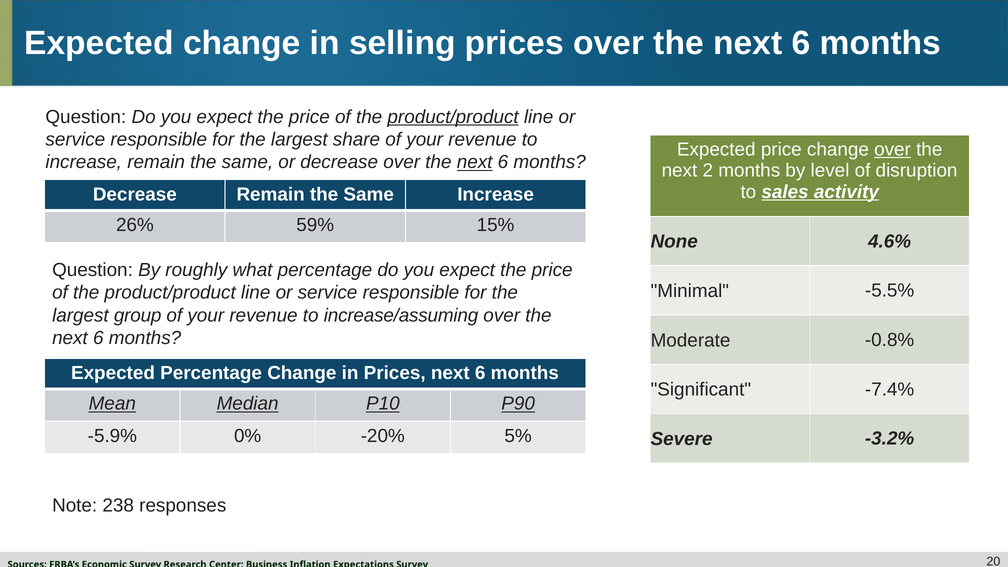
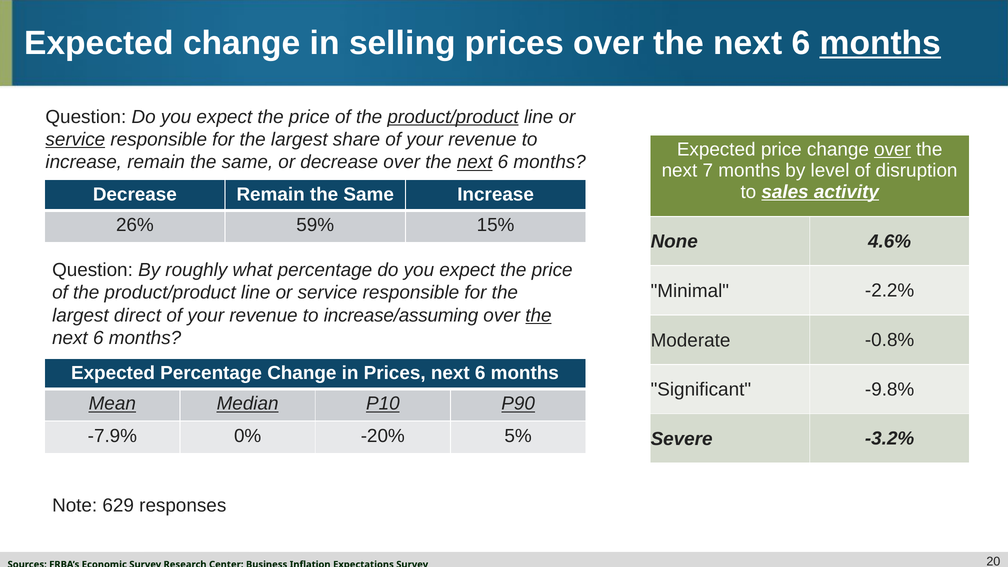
months underline: none -> present (880, 43)
service underline: none -> present (75, 140)
2: 2 -> 7 (708, 171)
-5.5%: -5.5% -> -2.2% (890, 291)
group: group -> direct (137, 315)
the underline: none -> present (538, 315)
-7.4%: -7.4% -> -9.8% (890, 389)
-5.9%: -5.9% -> -7.9% (112, 436)
238: 238 -> 629 (118, 506)
